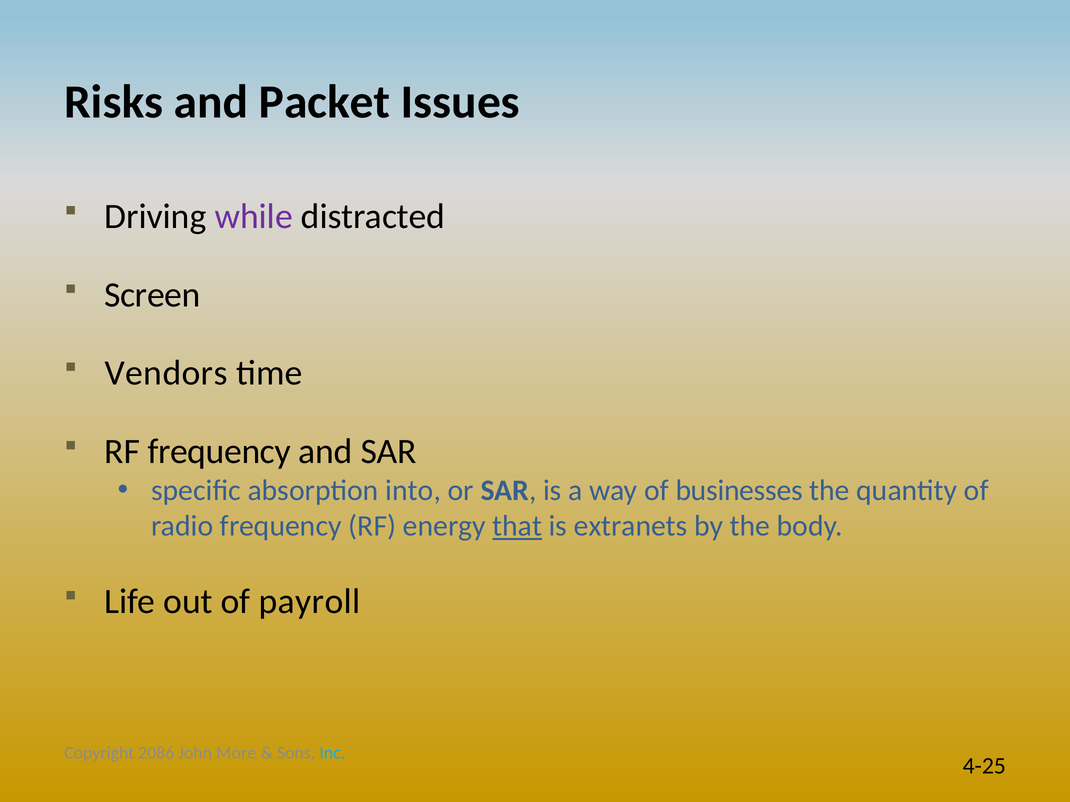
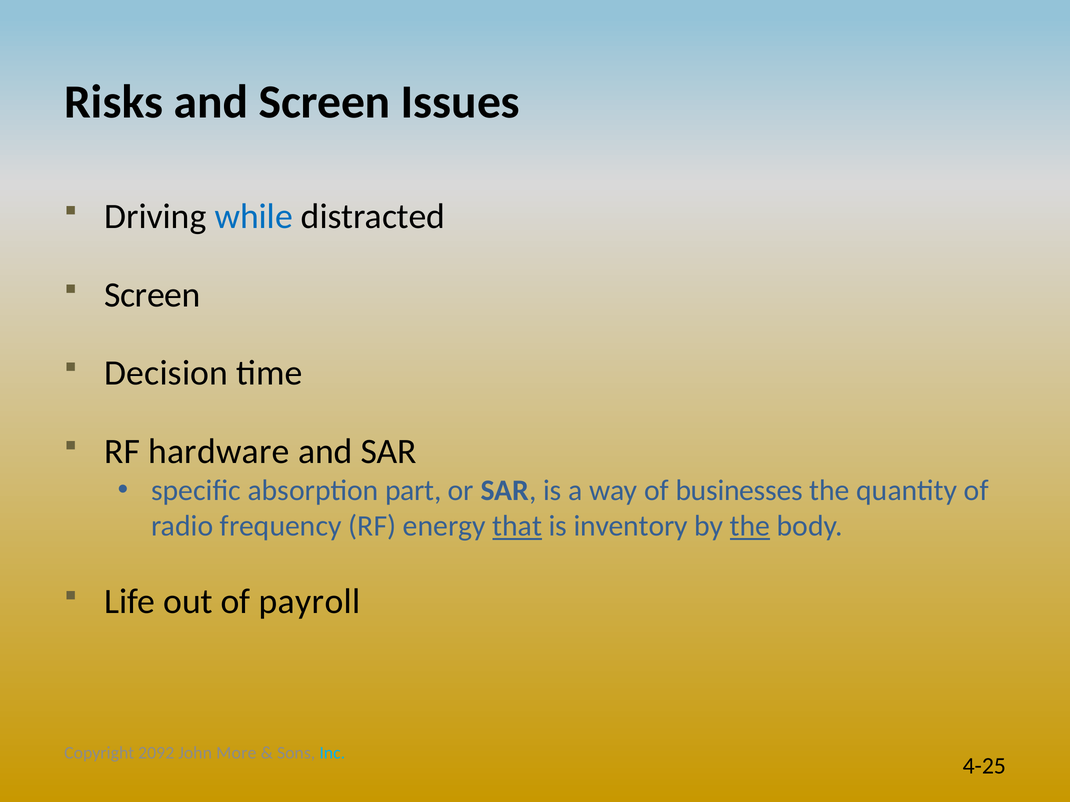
and Packet: Packet -> Screen (325, 102)
while colour: purple -> blue (254, 217)
Vendors: Vendors -> Decision (166, 373)
RF frequency: frequency -> hardware (219, 452)
into: into -> part (413, 491)
extranets: extranets -> inventory (631, 526)
the underline: none -> present (750, 526)
2086: 2086 -> 2092 (156, 754)
